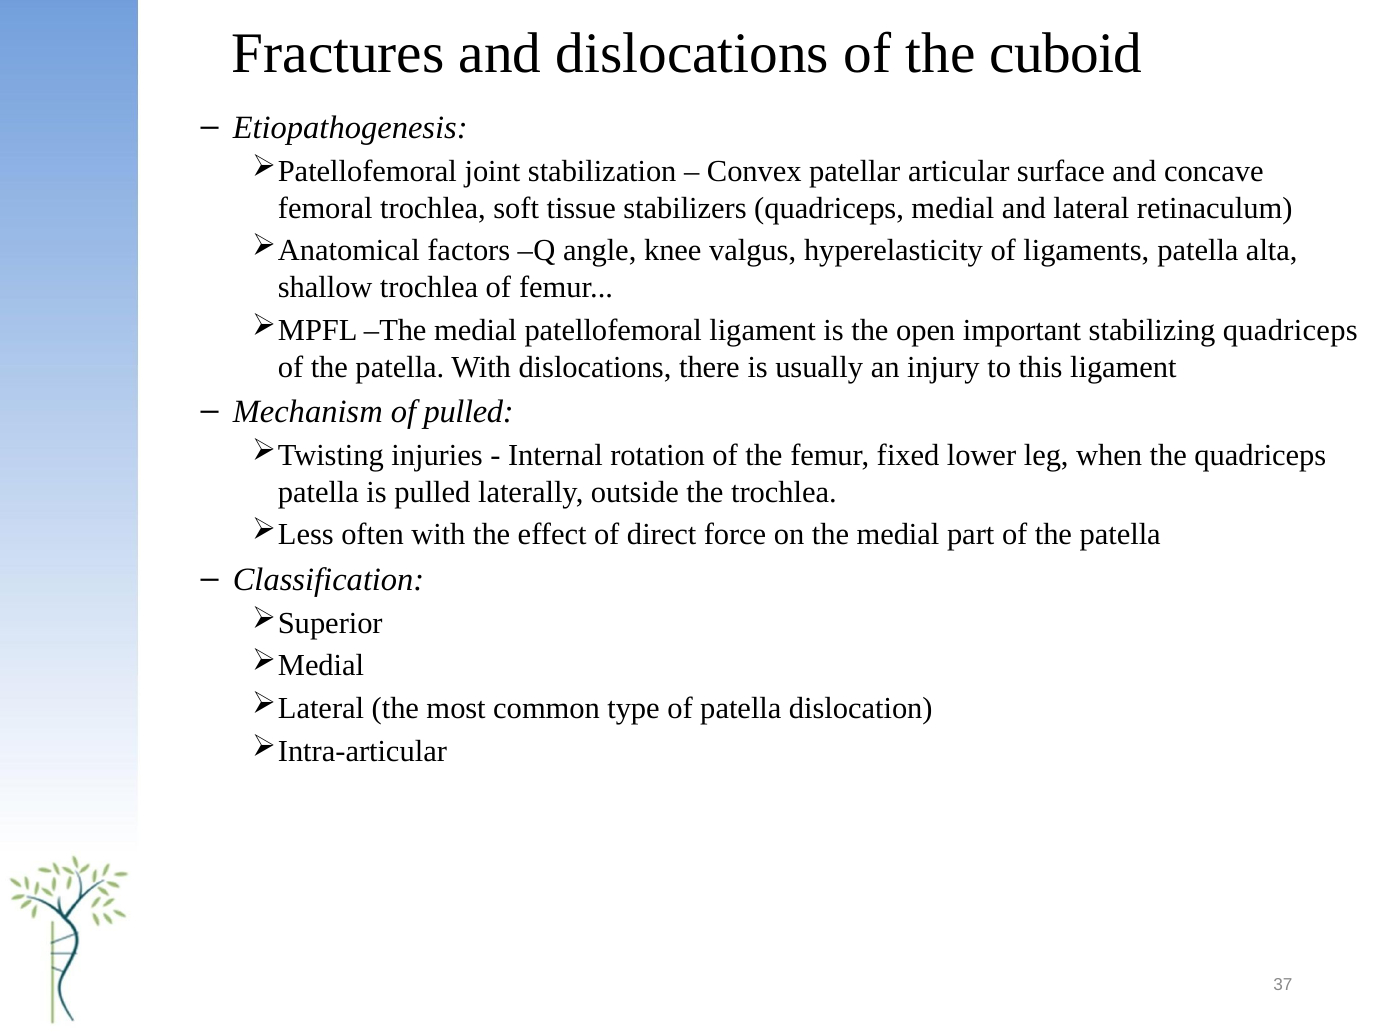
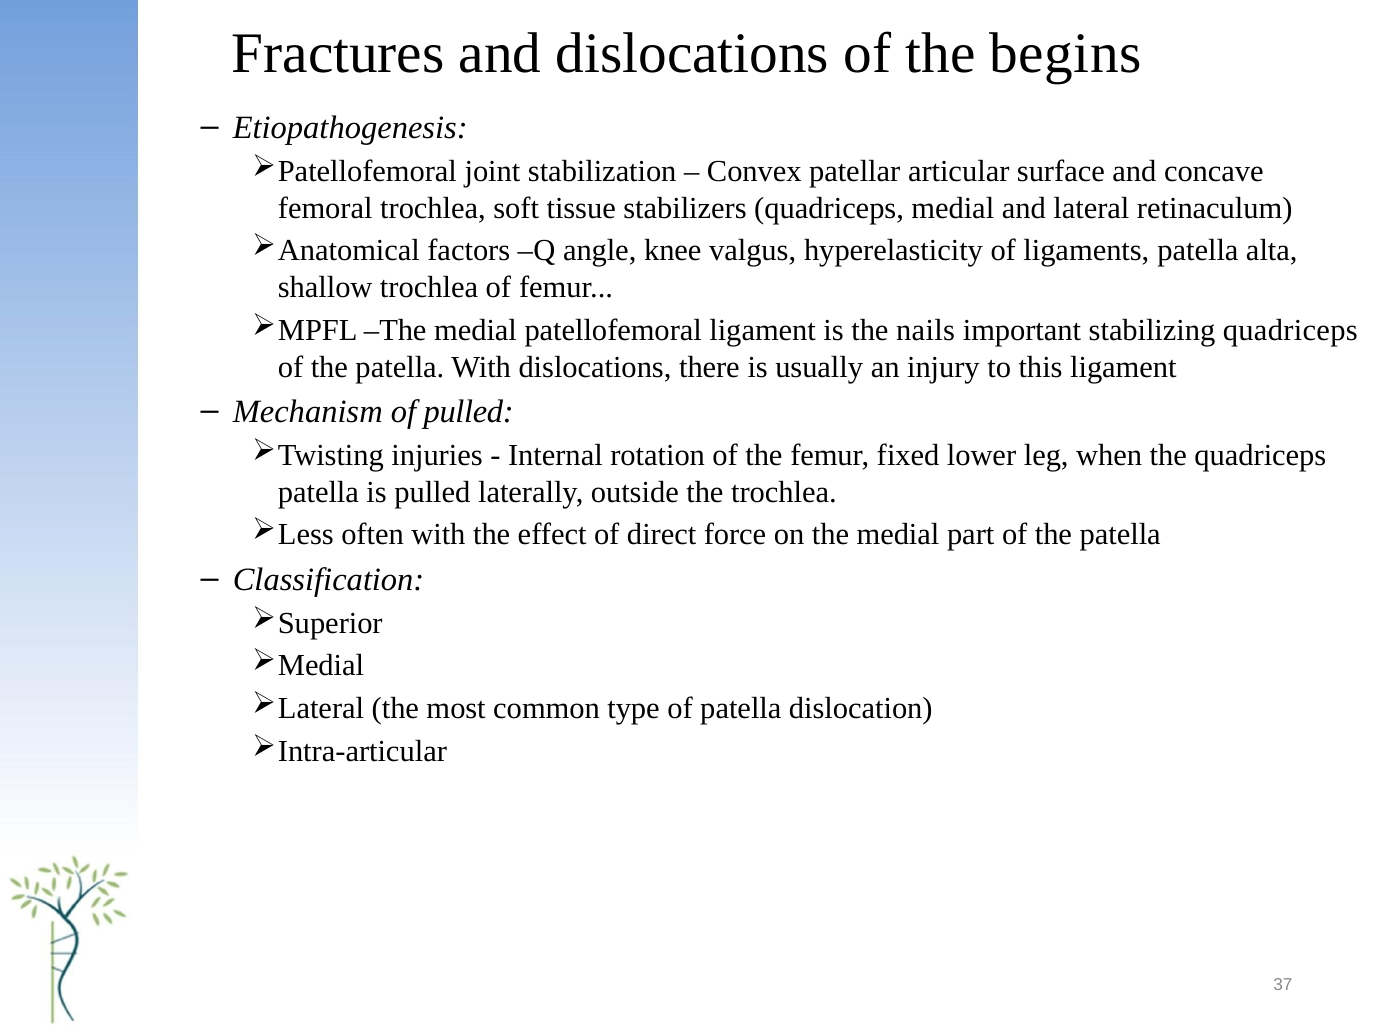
cuboid: cuboid -> begins (1066, 53)
open: open -> nails (926, 330)
